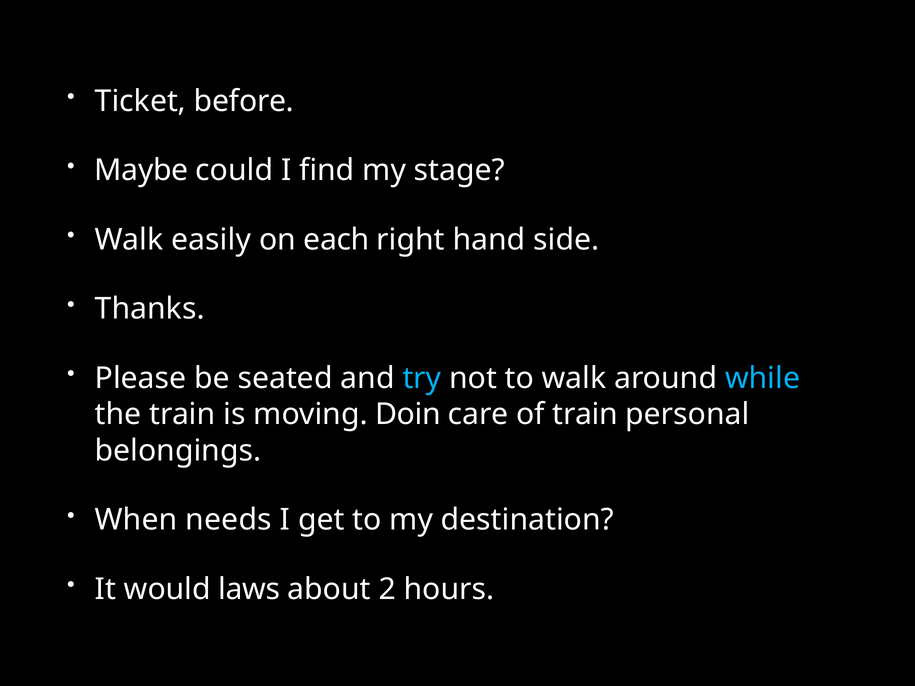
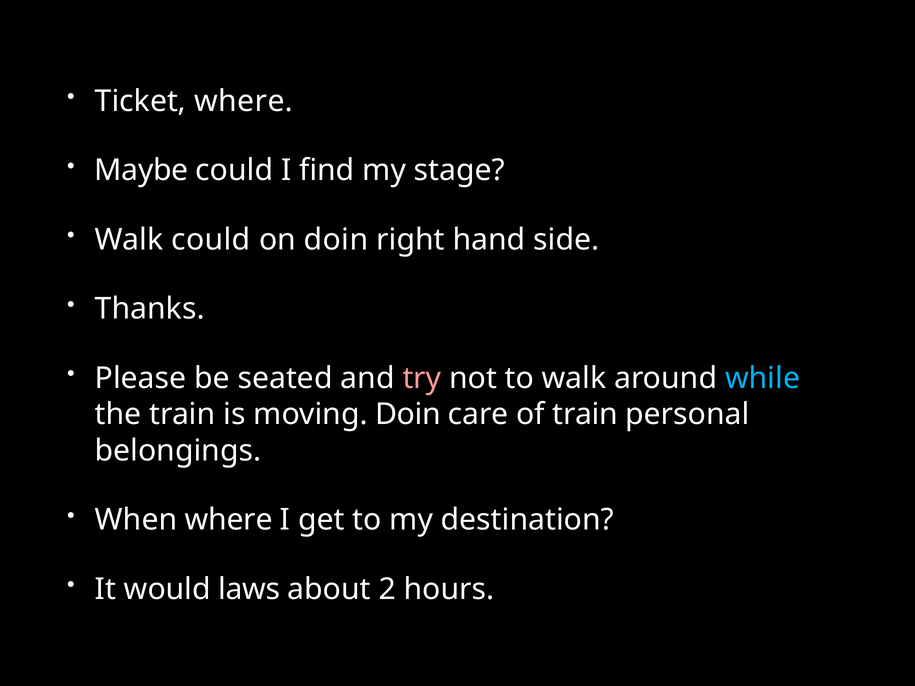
Ticket before: before -> where (244, 101)
Walk easily: easily -> could (211, 240)
on each: each -> doin (336, 240)
try colour: light blue -> pink (422, 378)
When needs: needs -> where (229, 520)
